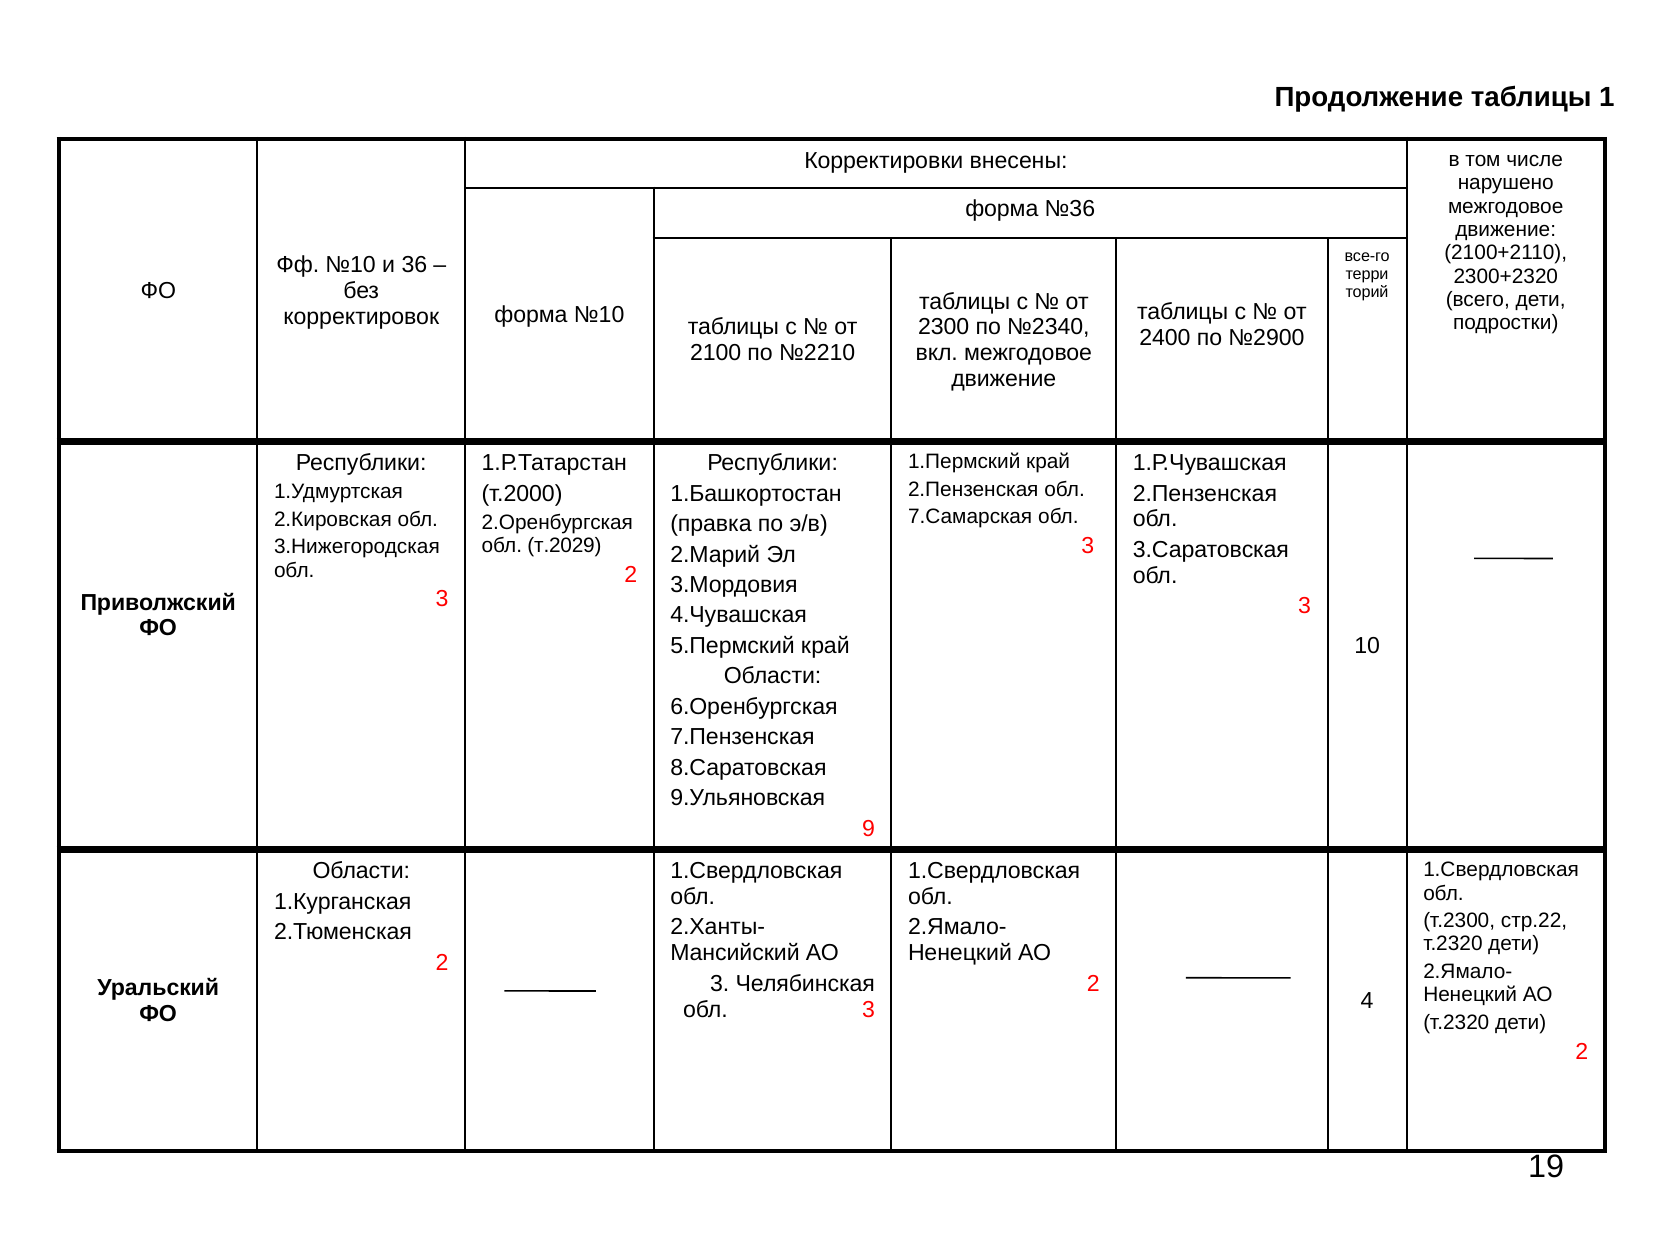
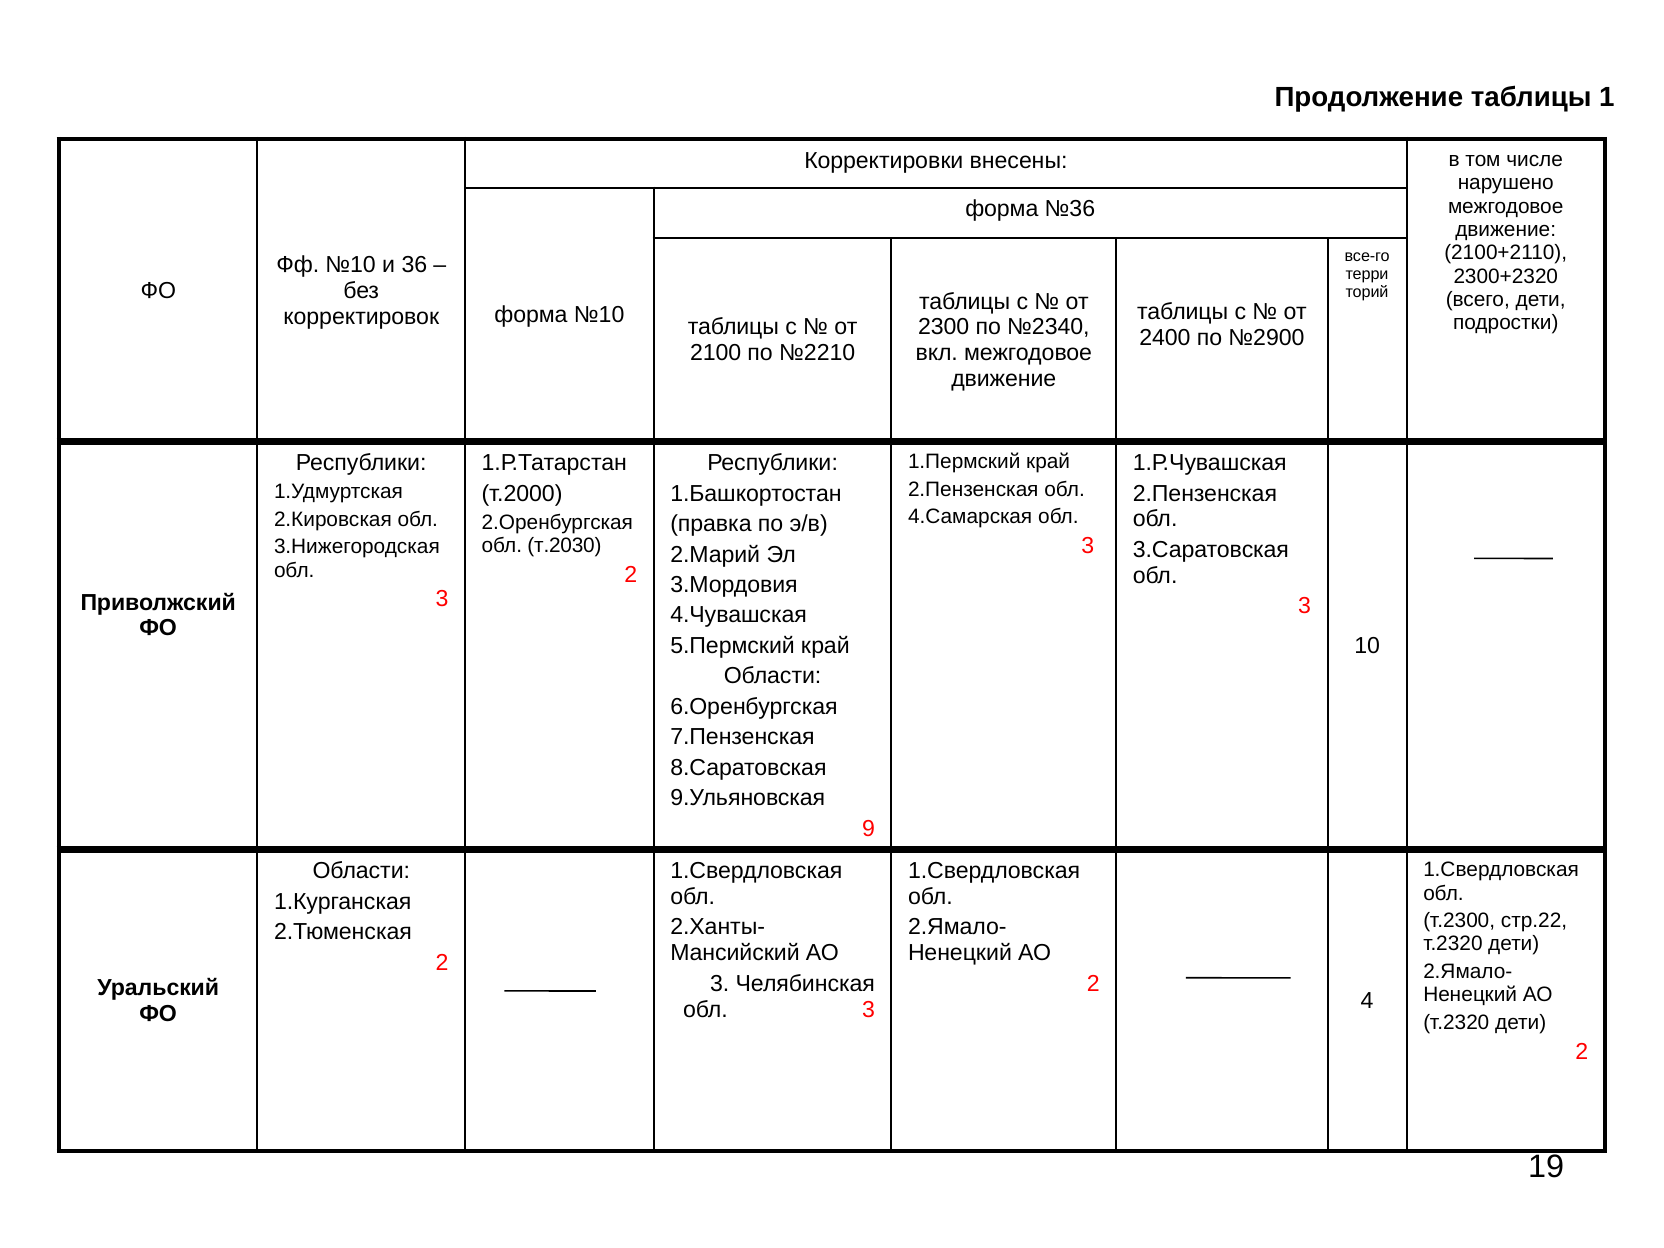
7.Самарская: 7.Самарская -> 4.Самарская (970, 517)
т.2029: т.2029 -> т.2030 (565, 546)
